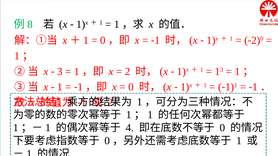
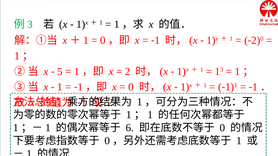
8: 8 -> 3 (30, 24)
3: 3 -> 5 (60, 72)
4: 4 -> 6 (130, 128)
